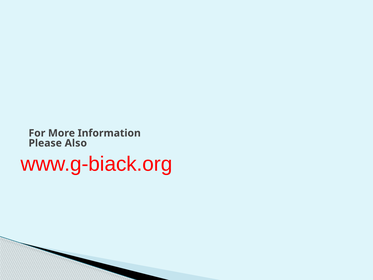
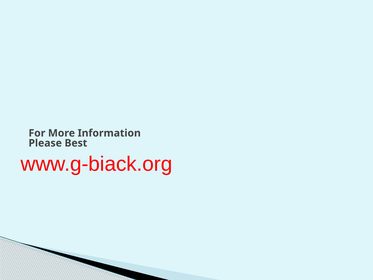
Also: Also -> Best (76, 143)
